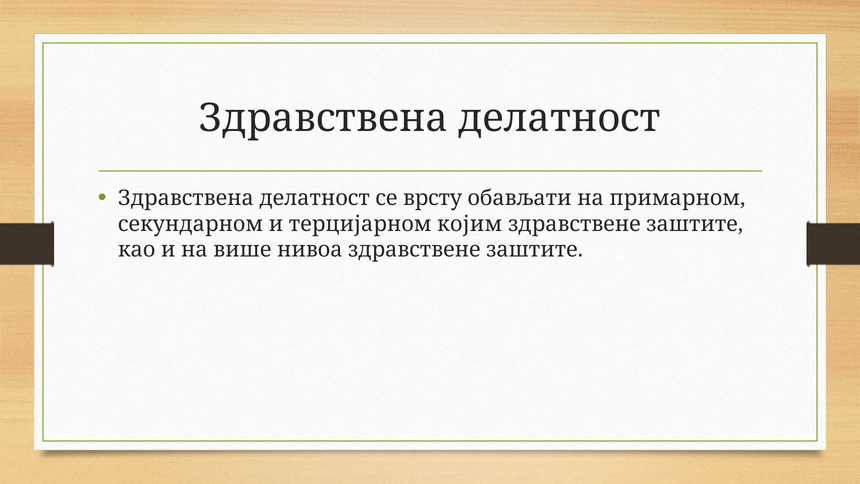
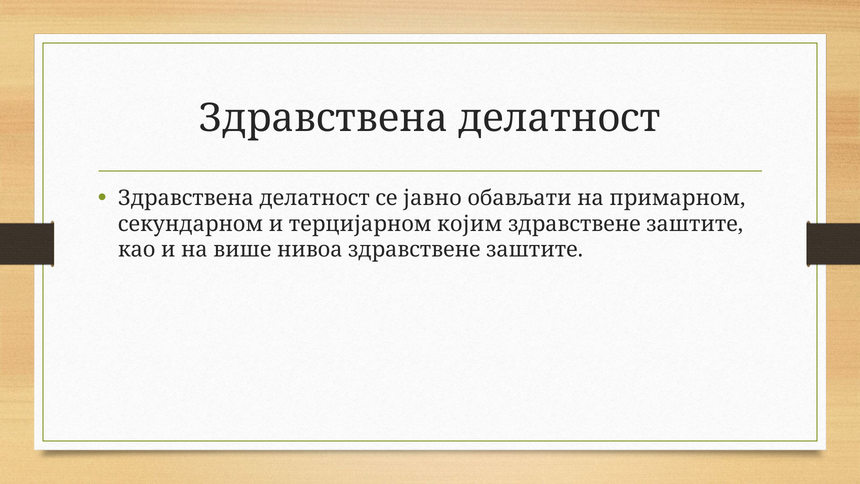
врсту: врсту -> јавно (432, 198)
